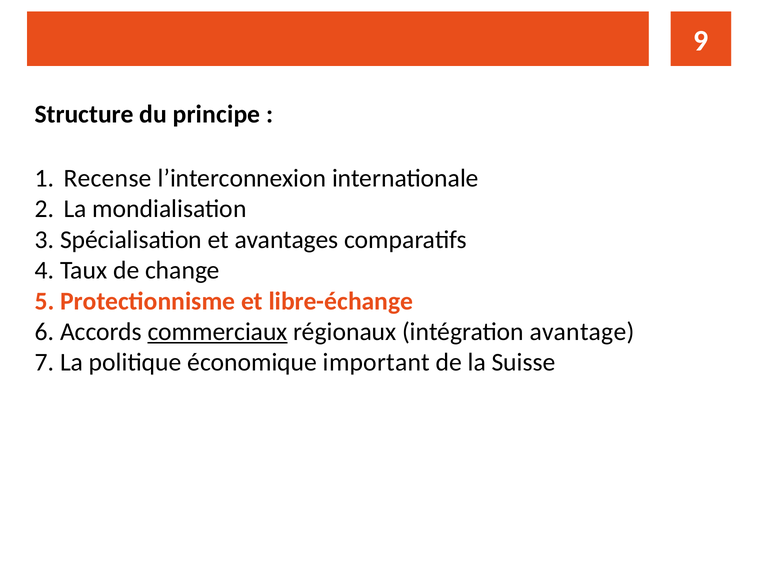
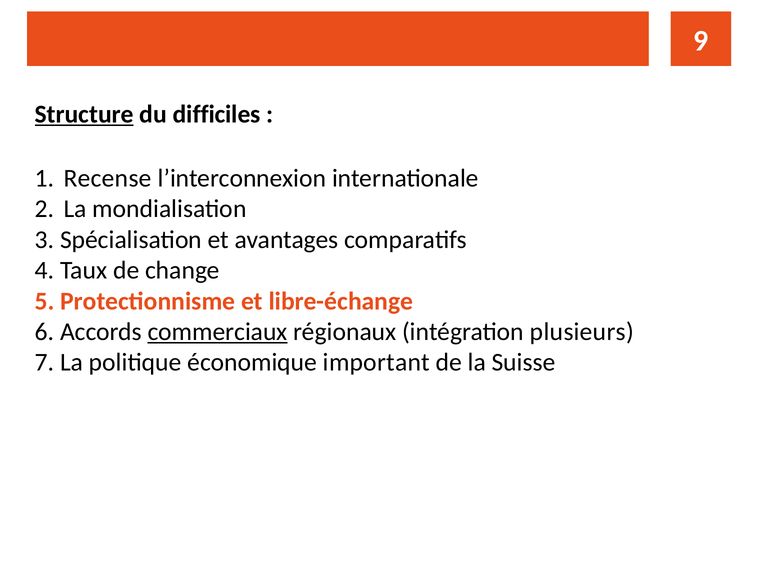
Structure underline: none -> present (84, 114)
principe: principe -> difficiles (217, 114)
avantage: avantage -> plusieurs (582, 332)
